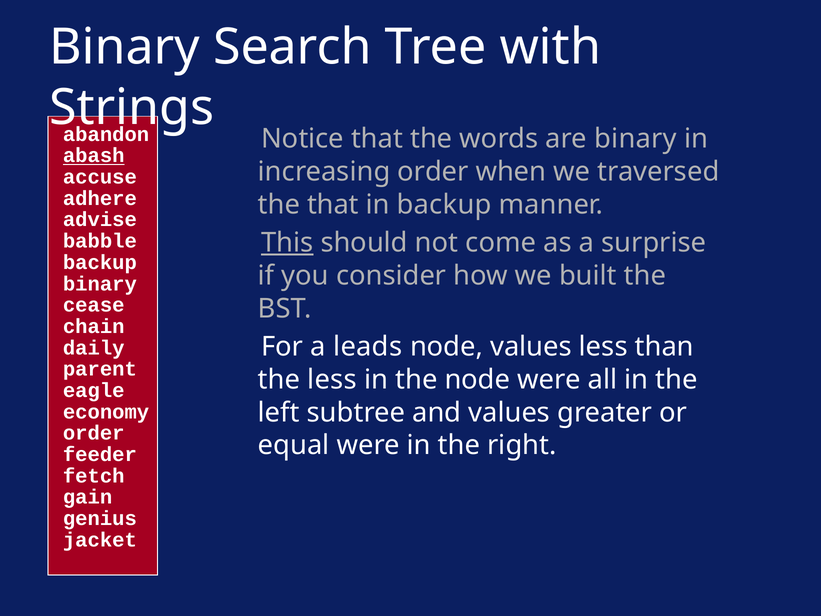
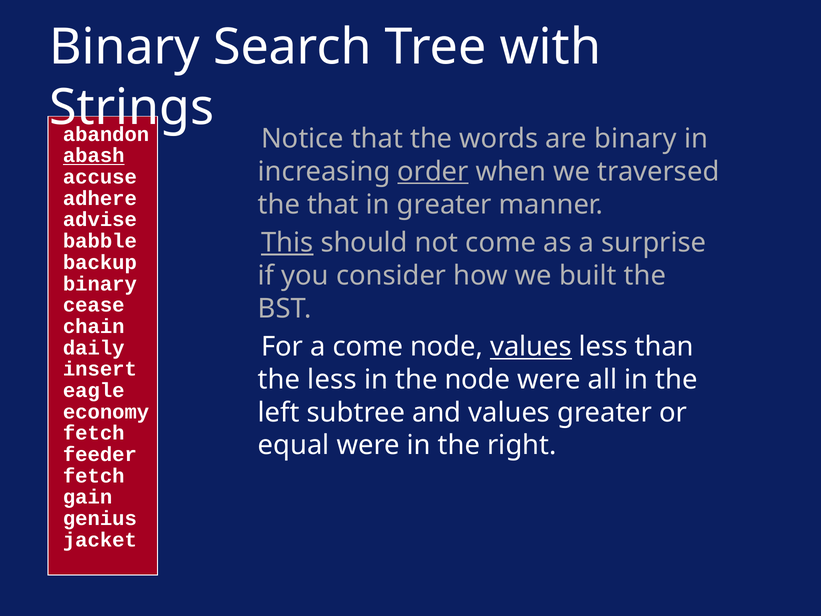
order underline: none -> present (433, 172)
in backup: backup -> greater (444, 204)
a leads: leads -> come (368, 347)
values underline: none -> present (531, 347)
parent: parent -> insert (100, 369)
order: order -> fetch (94, 433)
